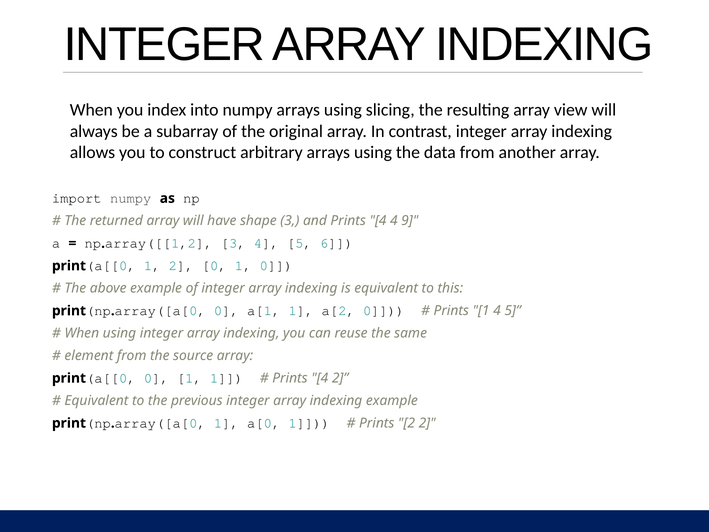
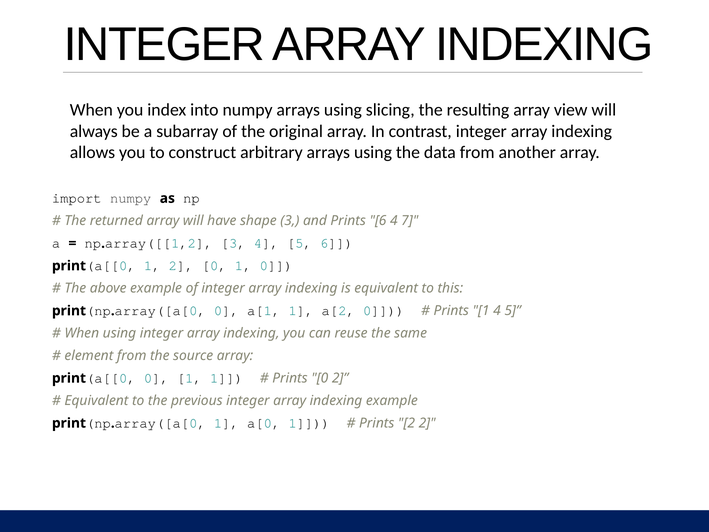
and Prints 4: 4 -> 6 (378, 221)
9: 9 -> 7 (410, 221)
4: 4 -> 0 (320, 378)
